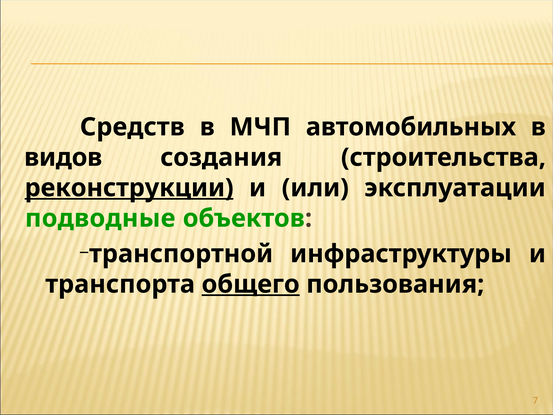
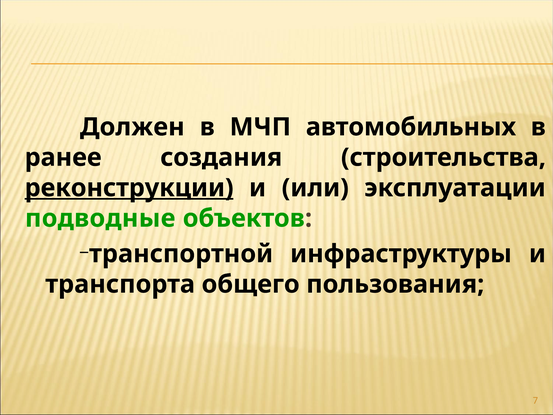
Средств: Средств -> Должен (132, 127)
видов: видов -> ранее (63, 157)
общего underline: present -> none (251, 284)
